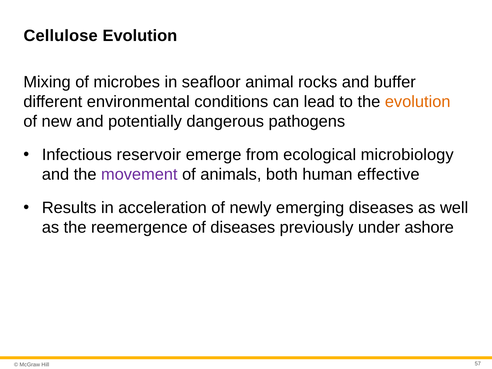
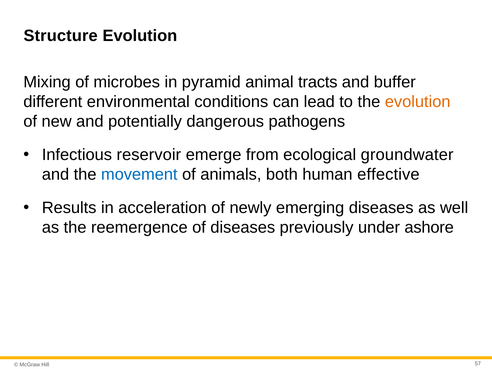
Cellulose: Cellulose -> Structure (61, 36)
seafloor: seafloor -> pyramid (211, 82)
rocks: rocks -> tracts (318, 82)
microbiology: microbiology -> groundwater (407, 155)
movement colour: purple -> blue (139, 175)
